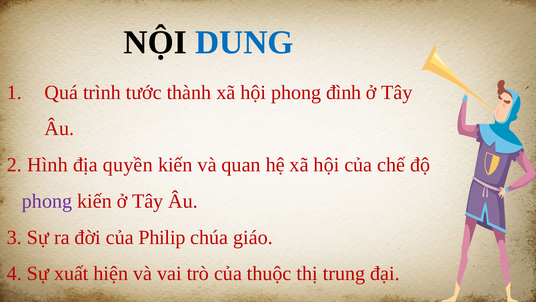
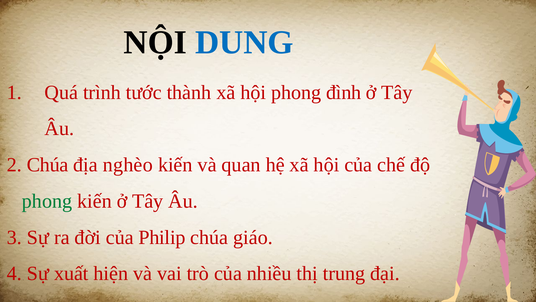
Hình: Hình -> Chúa (48, 165)
quyền: quyền -> nghèo (128, 165)
phong colour: purple -> green (47, 201)
thuộc: thuộc -> nhiều (269, 273)
